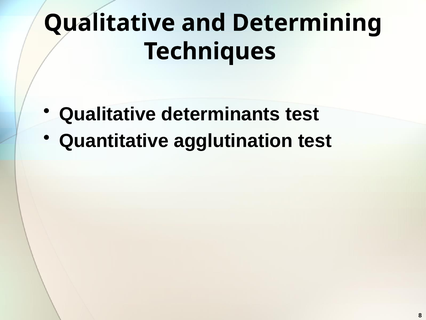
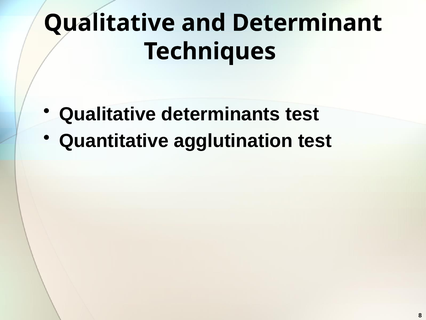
Determining: Determining -> Determinant (307, 23)
